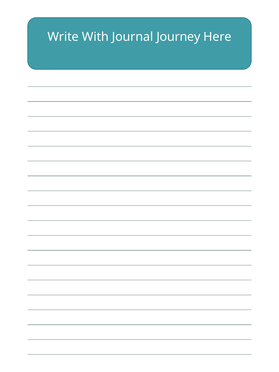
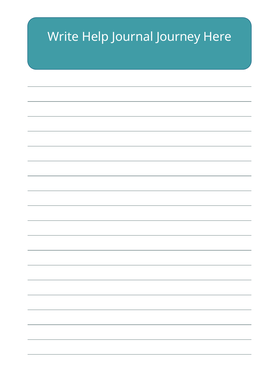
With: With -> Help (95, 37)
